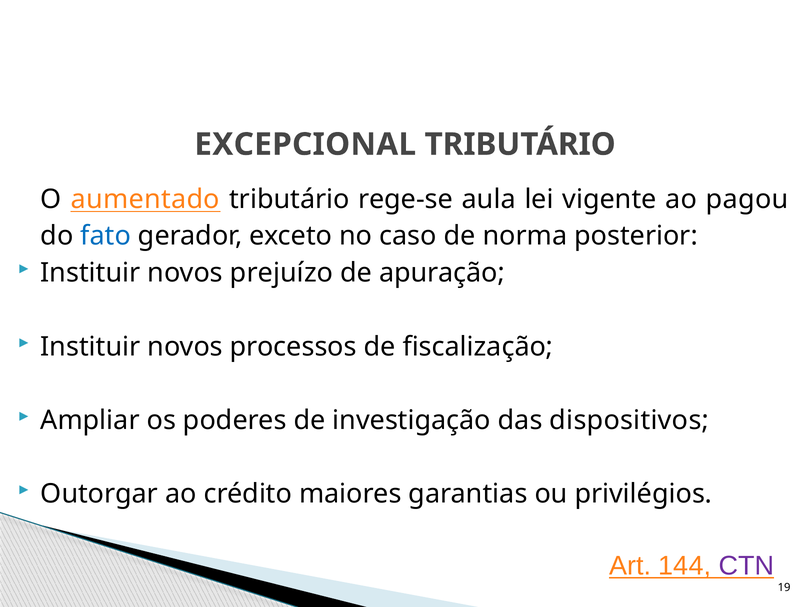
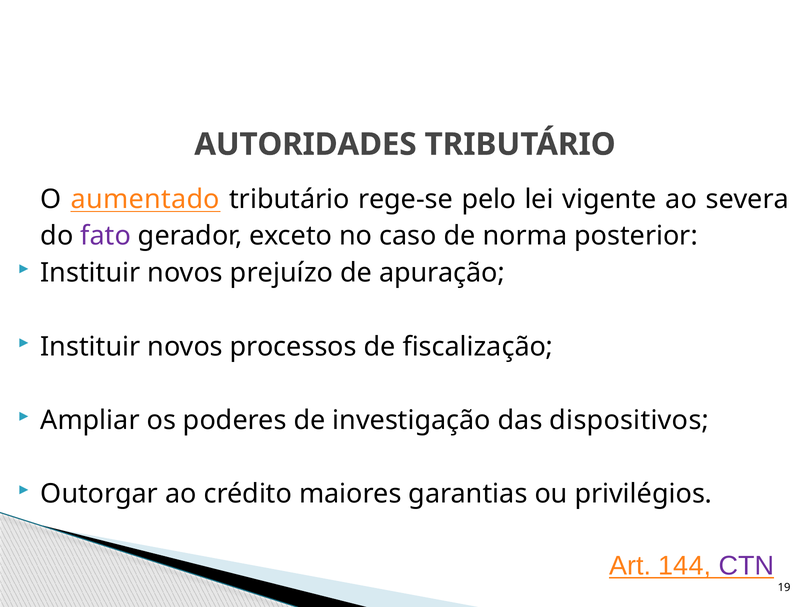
EXCEPCIONAL: EXCEPCIONAL -> AUTORIDADES (305, 145)
aula: aula -> pelo (489, 199)
pagou: pagou -> severa (747, 199)
fato colour: blue -> purple (106, 236)
